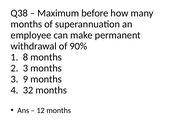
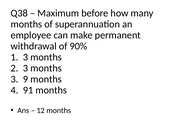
1 8: 8 -> 3 (26, 57)
32: 32 -> 91 (28, 90)
